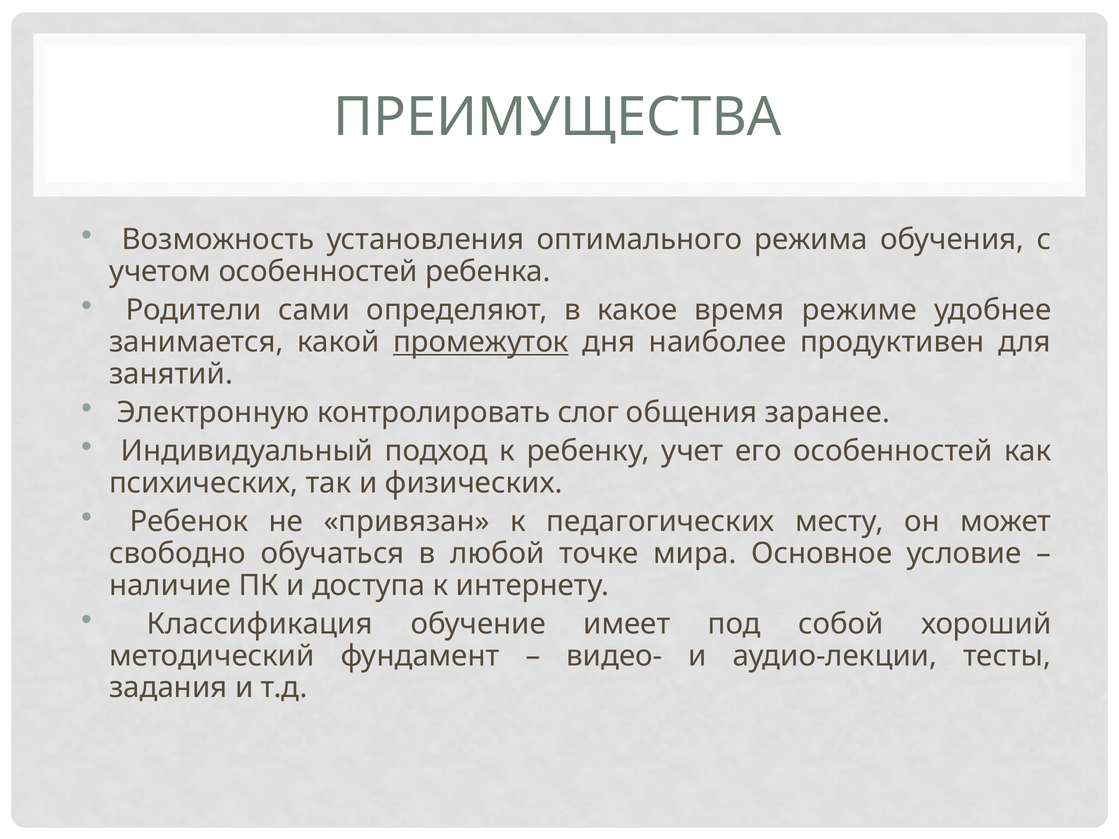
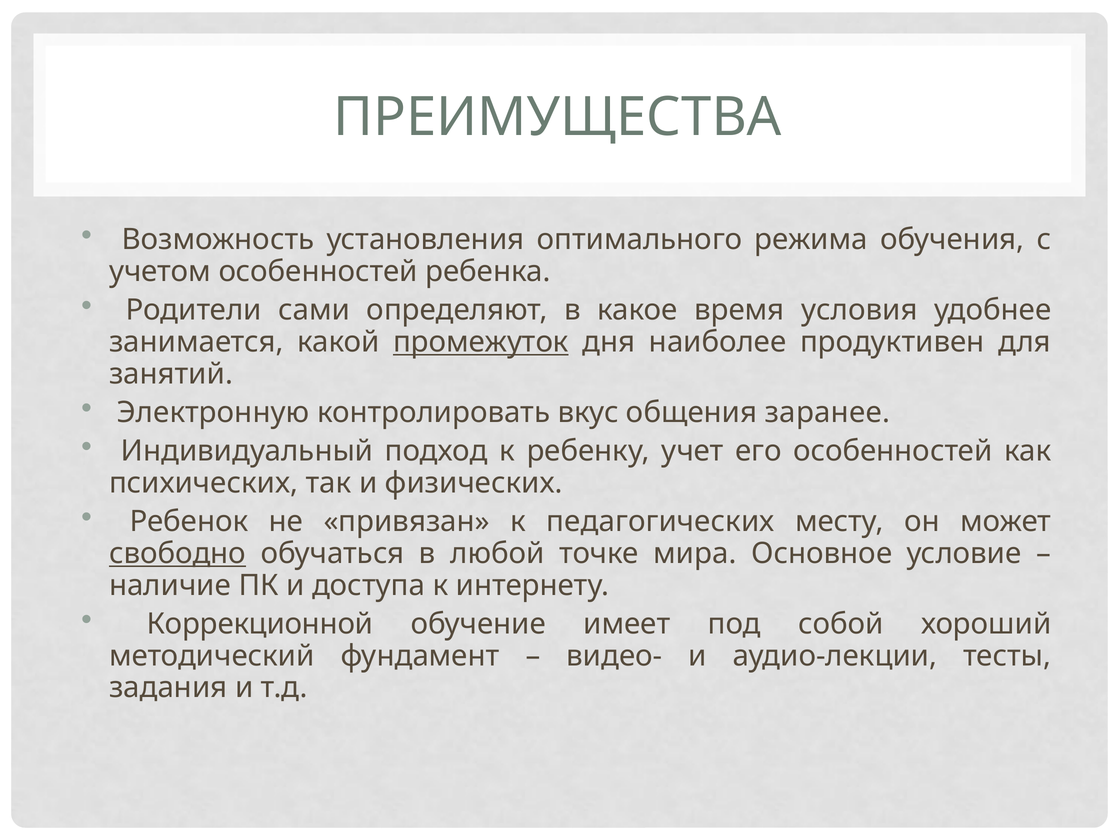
режиме: режиме -> условия (859, 310)
слог: слог -> вкус (588, 413)
свободно underline: none -> present (178, 554)
Классификация: Классификация -> Коррекционной (260, 624)
